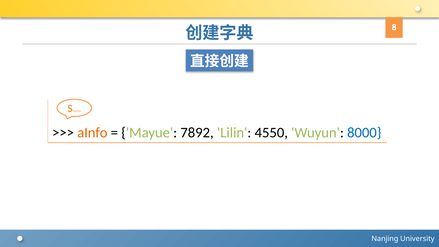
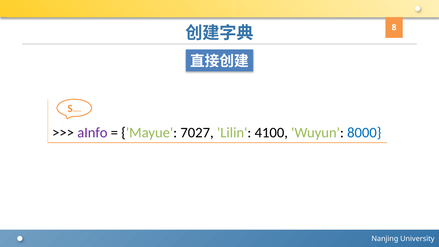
aInfo colour: orange -> purple (92, 133)
7892: 7892 -> 7027 (197, 133)
4550: 4550 -> 4100 (271, 133)
